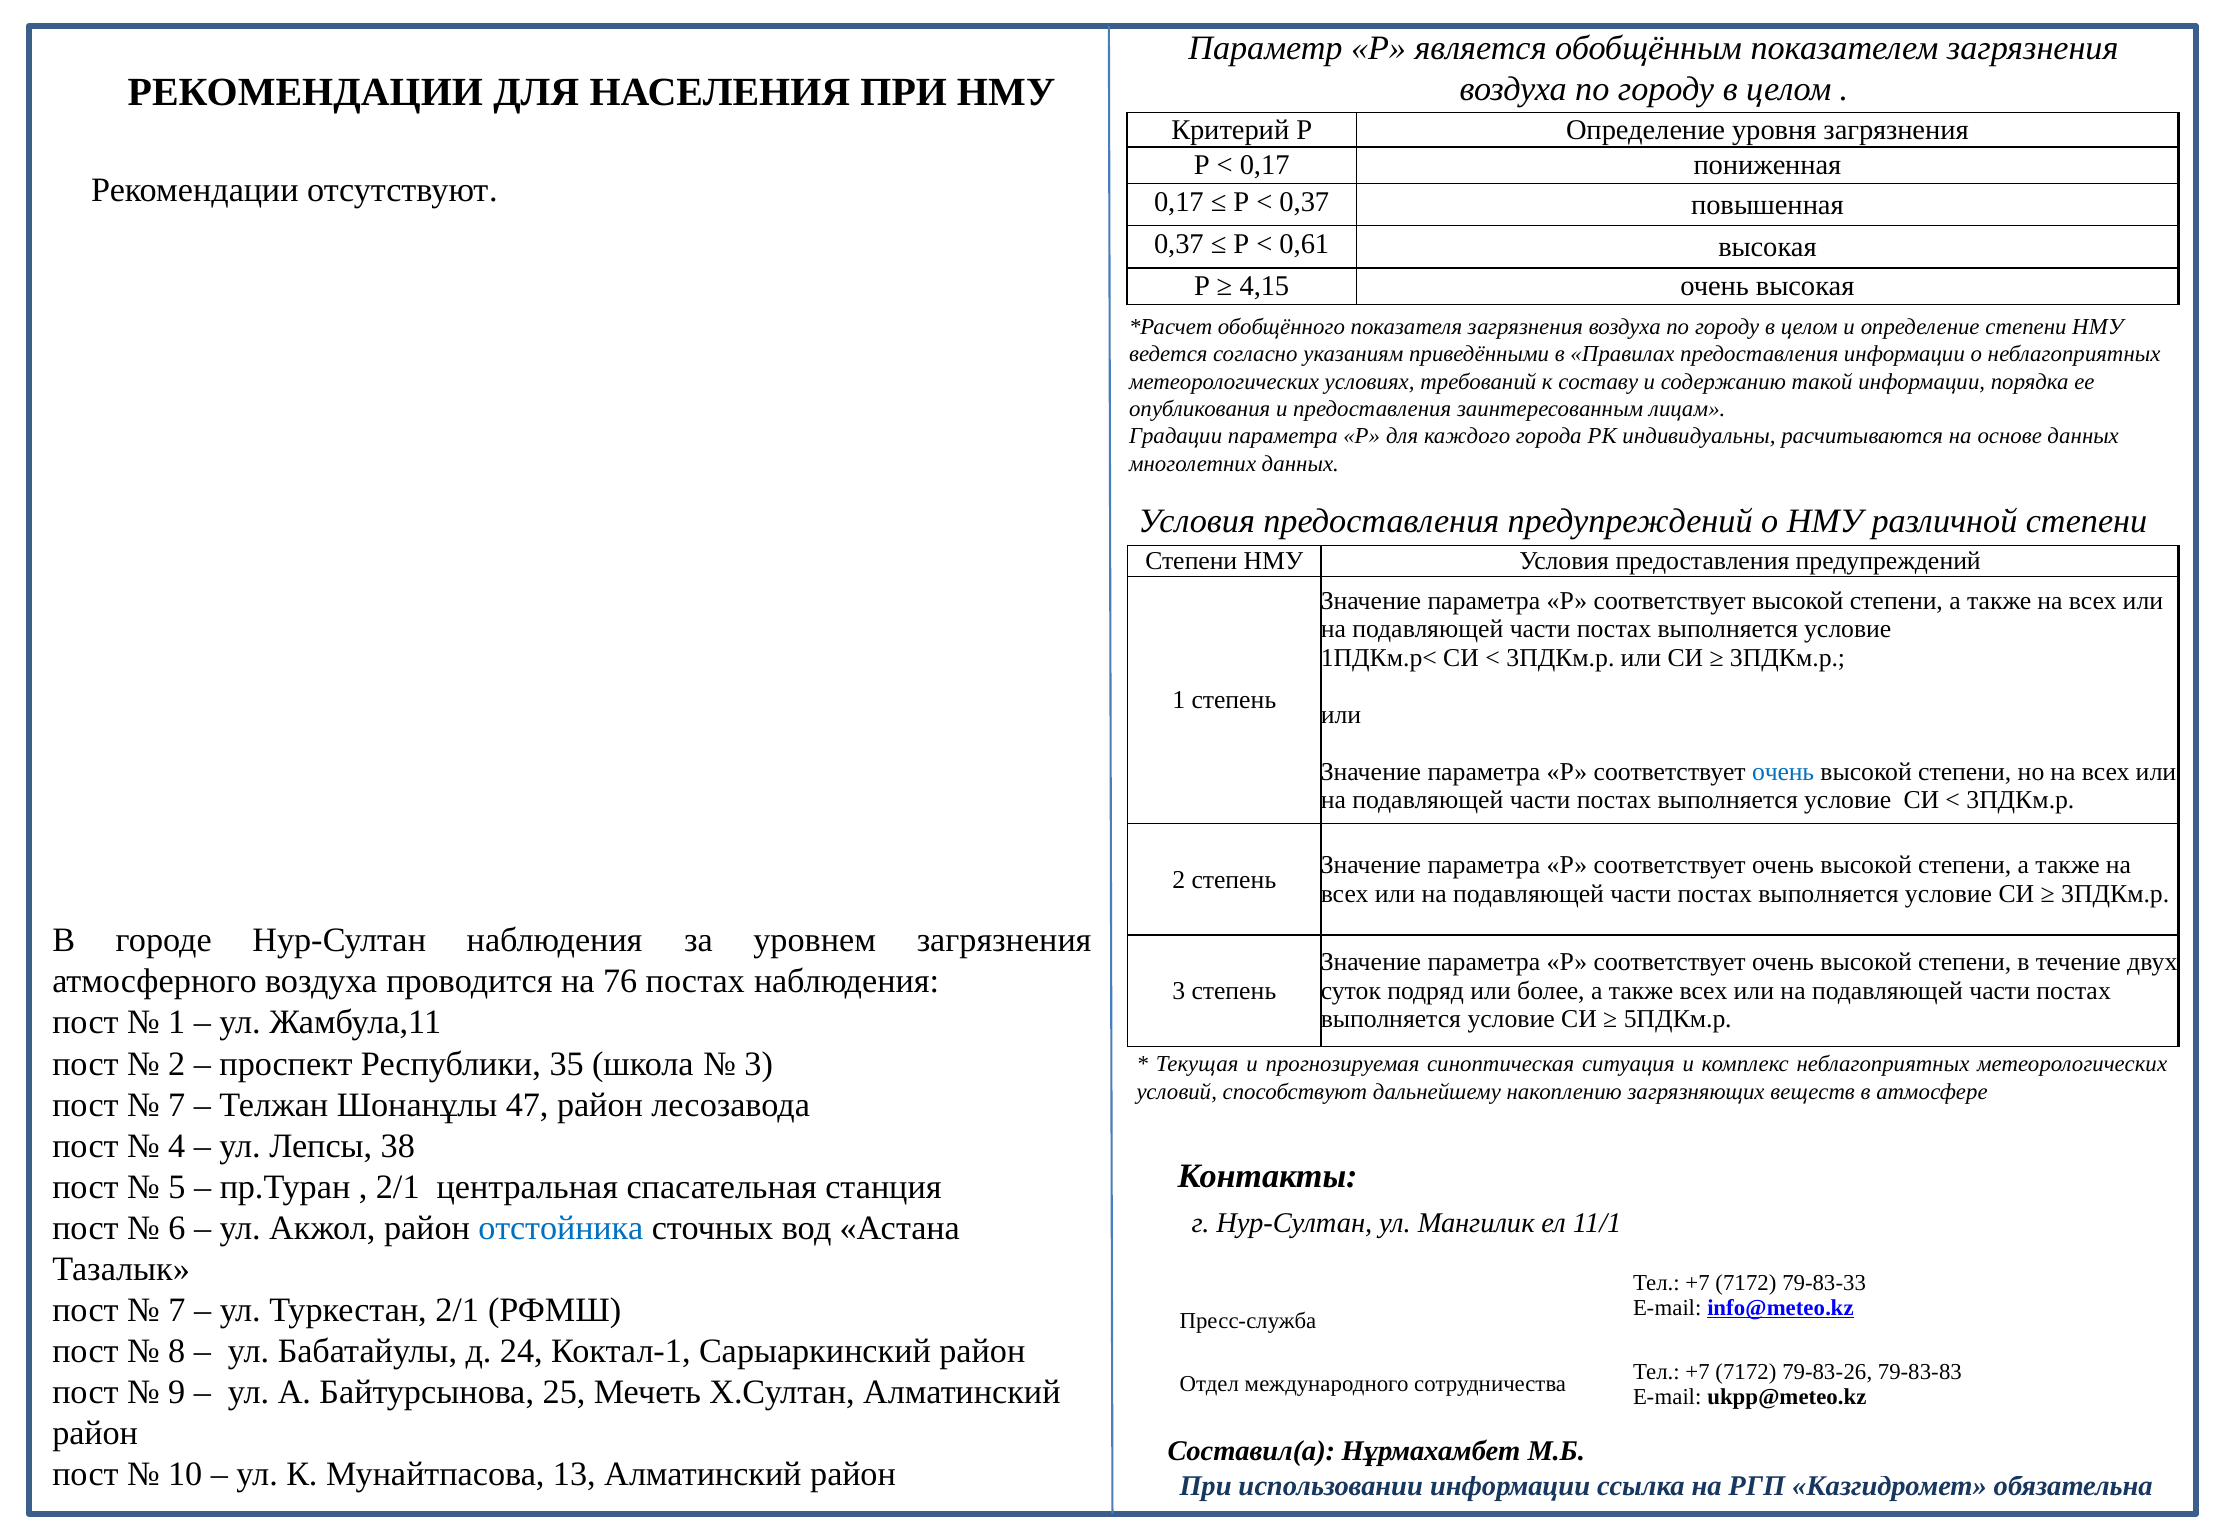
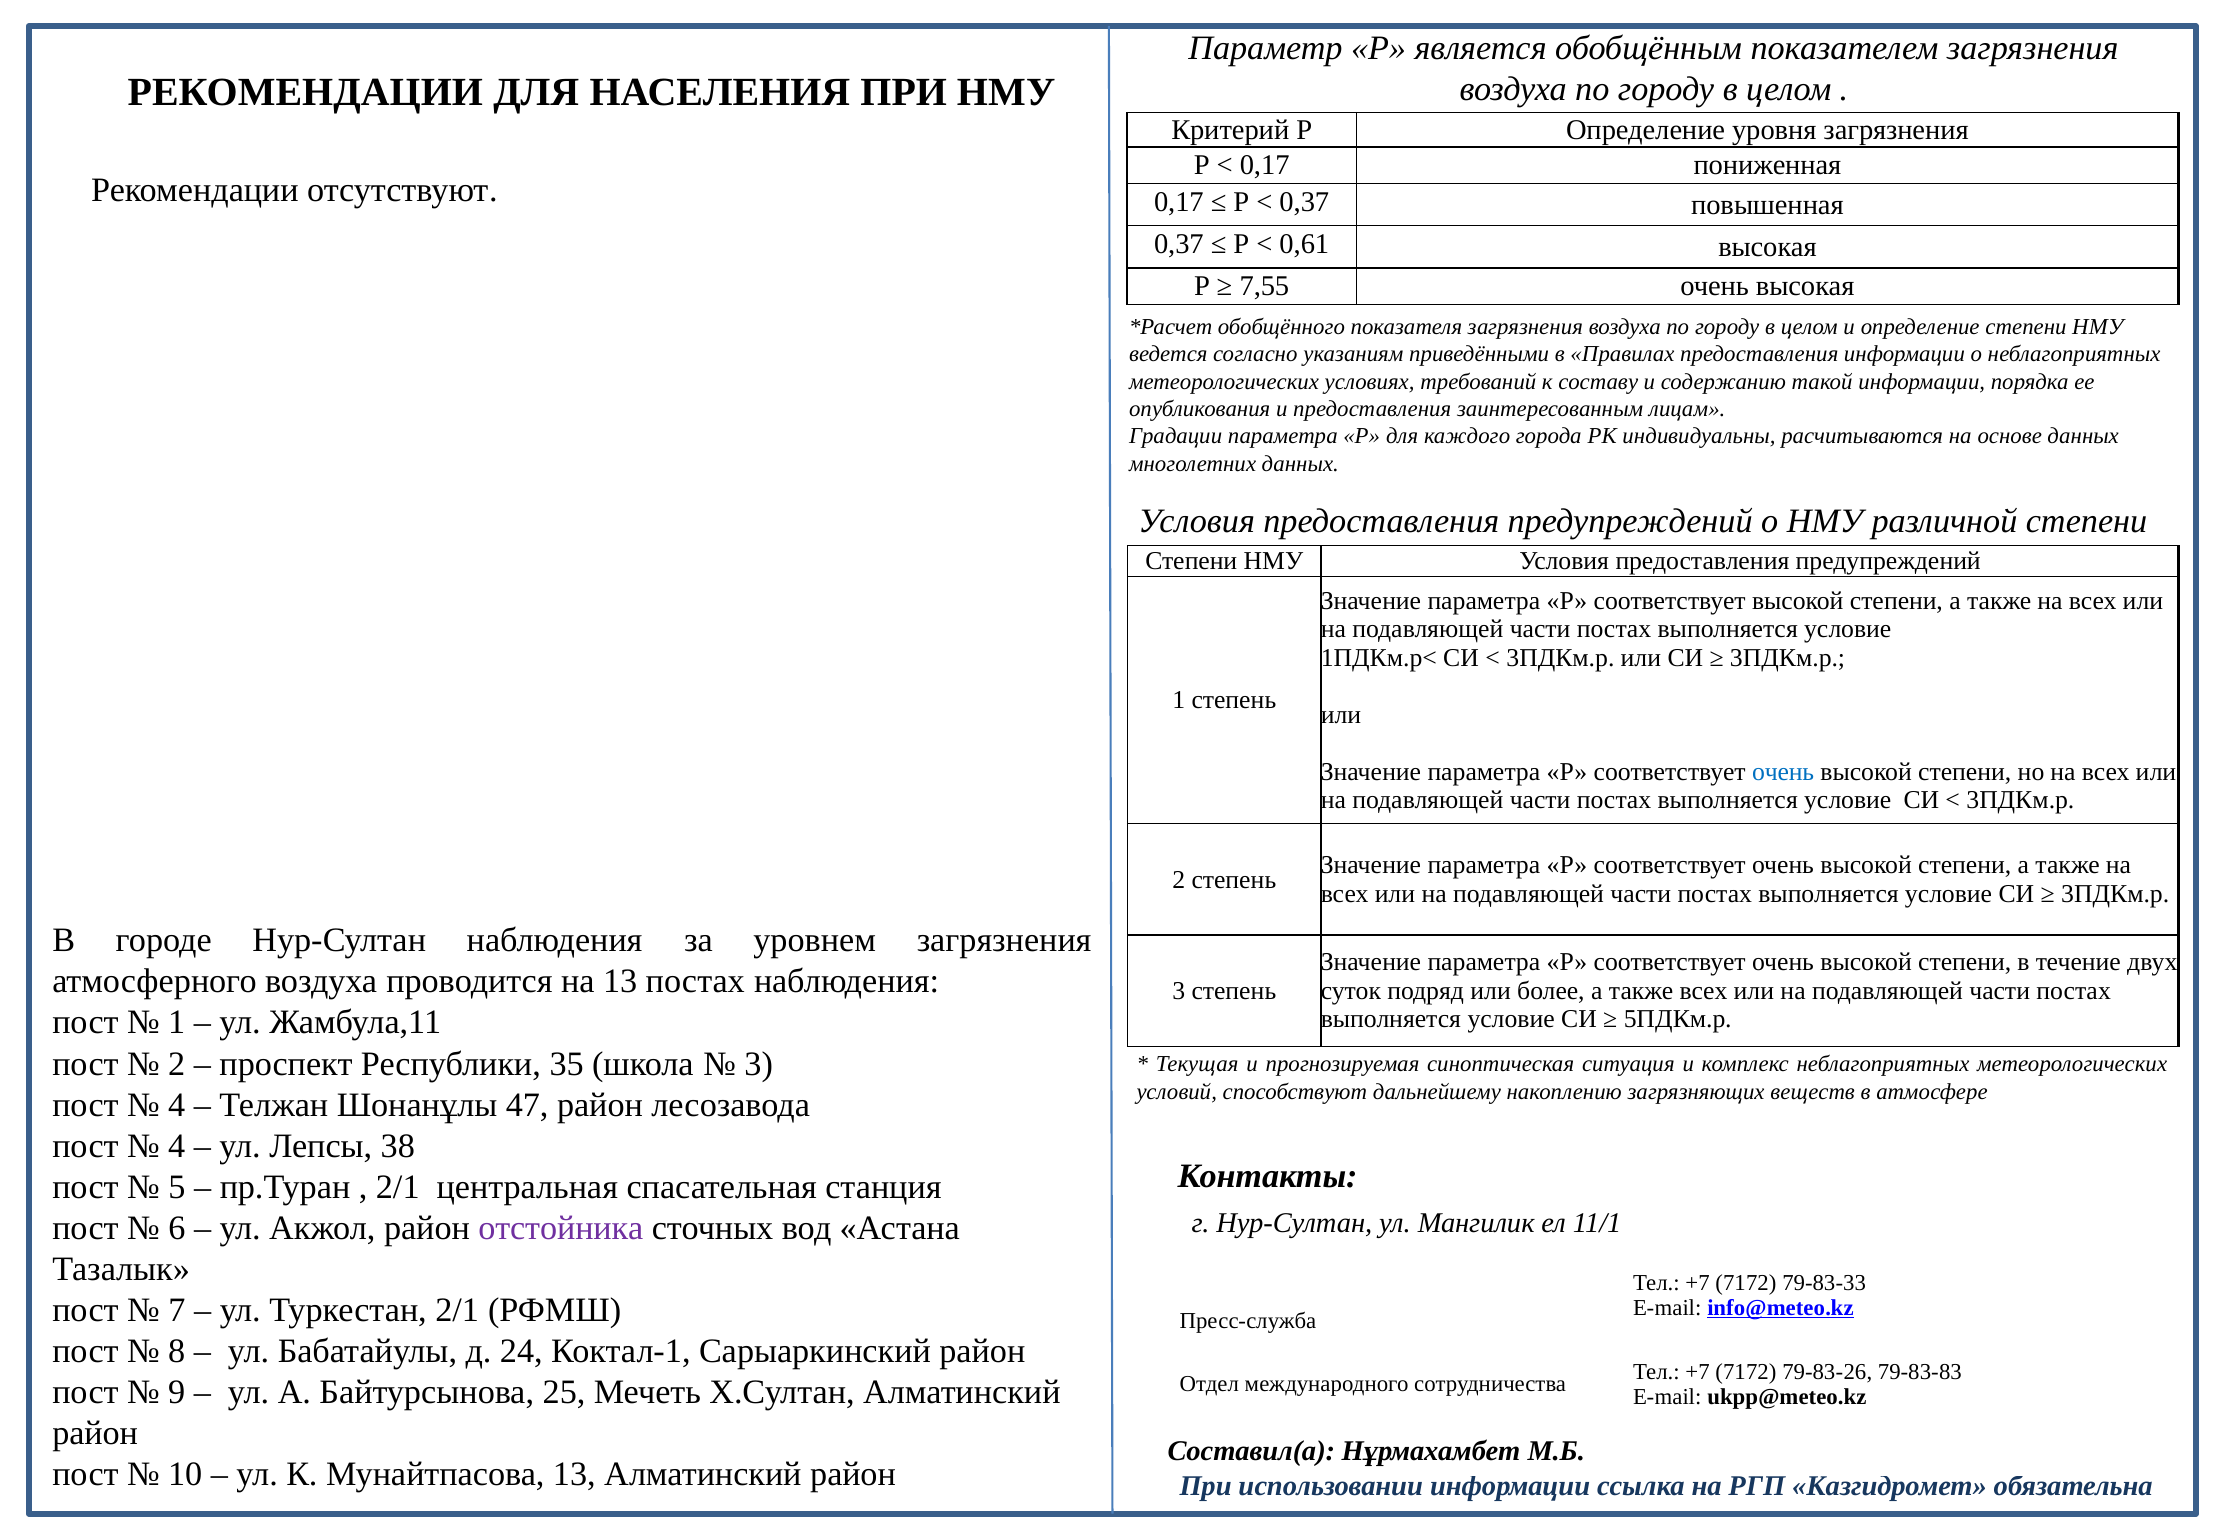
4,15: 4,15 -> 7,55 (1264, 286)
на 76: 76 -> 13 (620, 982)
7: 7 -> 4 (177, 1105)
отстойника colour: blue -> purple (561, 1228)
